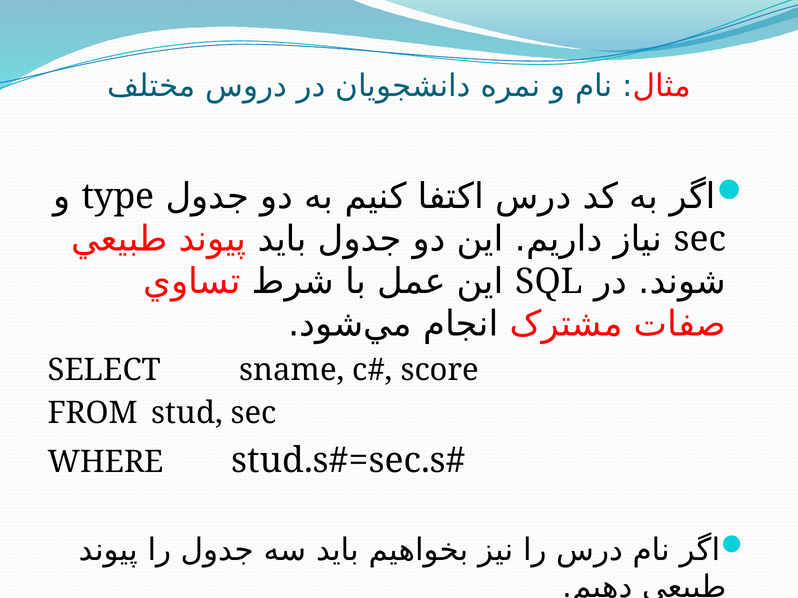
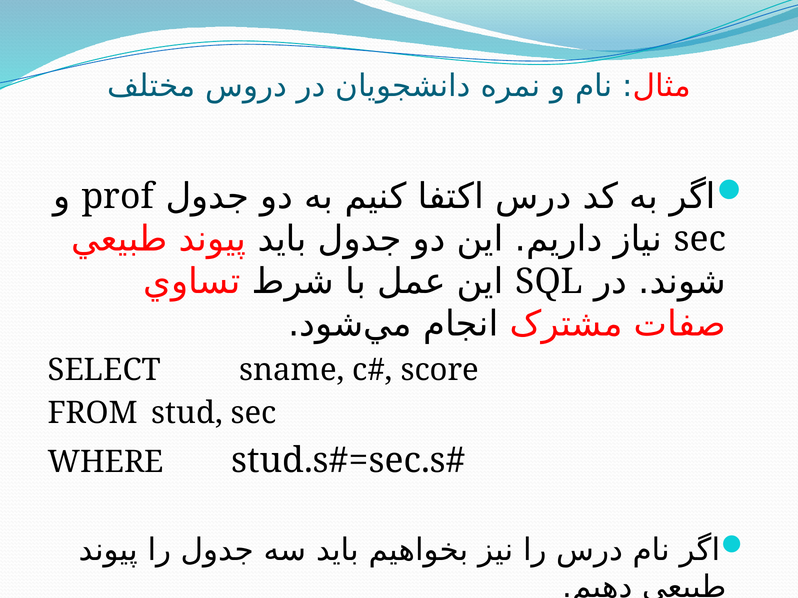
type: type -> prof (118, 197)
